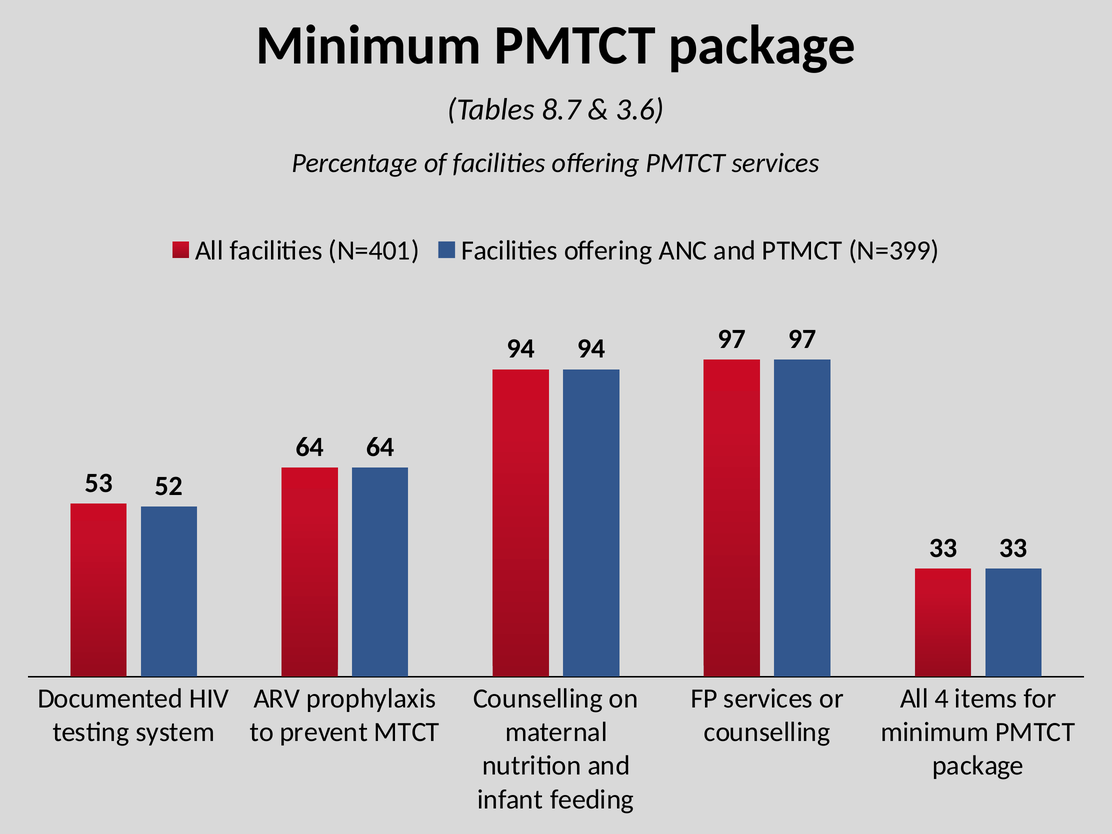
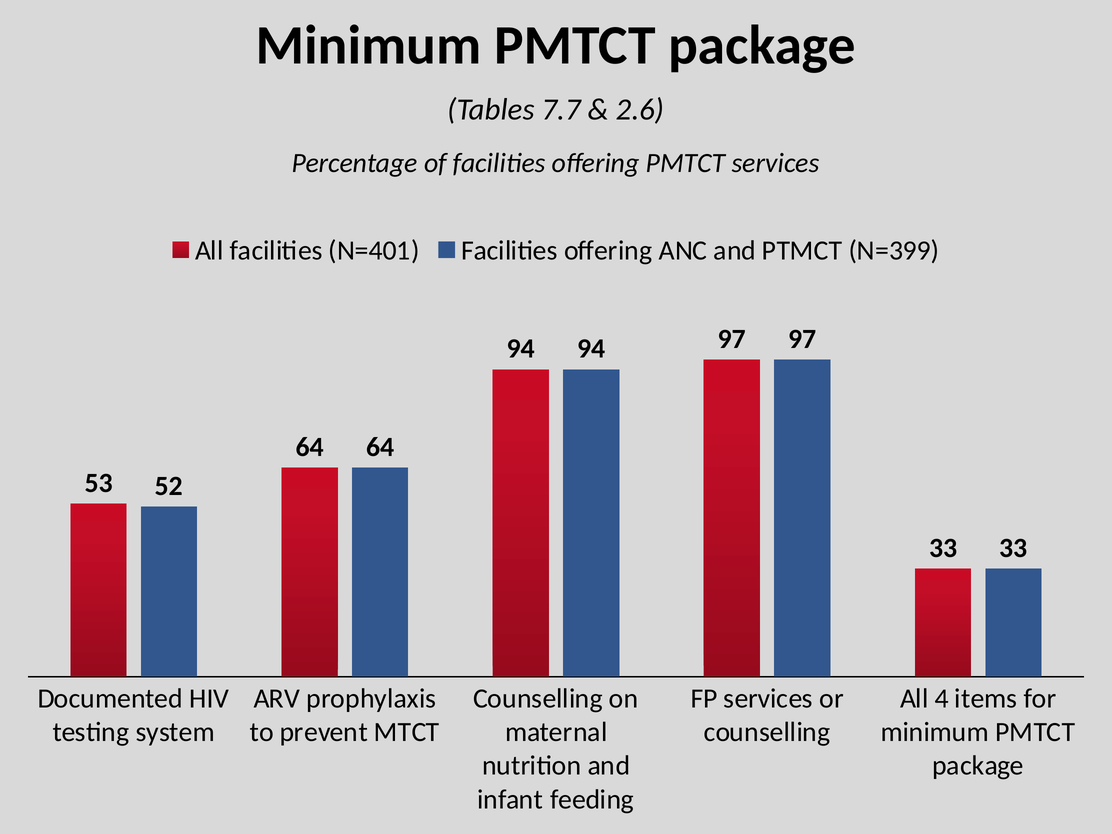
8.7: 8.7 -> 7.7 (561, 110)
3.6: 3.6 -> 2.6 (640, 110)
